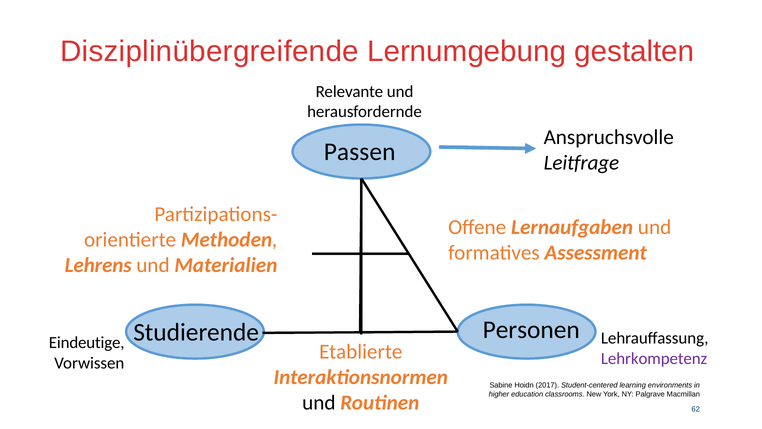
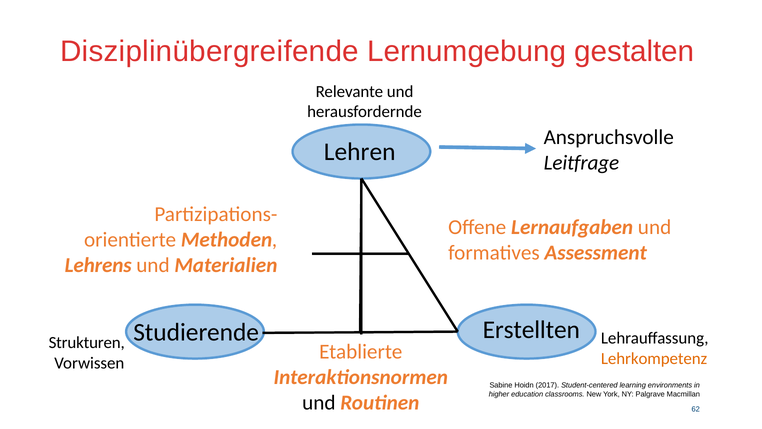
Passen: Passen -> Lehren (360, 152)
Personen: Personen -> Erstellten (531, 330)
Eindeutige: Eindeutige -> Strukturen (87, 342)
Lehrkompetenz colour: purple -> orange (654, 358)
